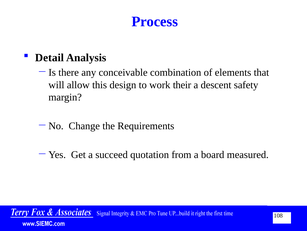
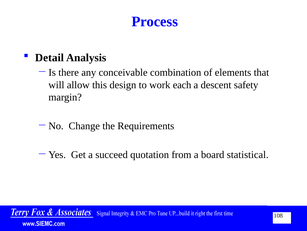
their: their -> each (182, 85)
measured: measured -> statistical (248, 154)
